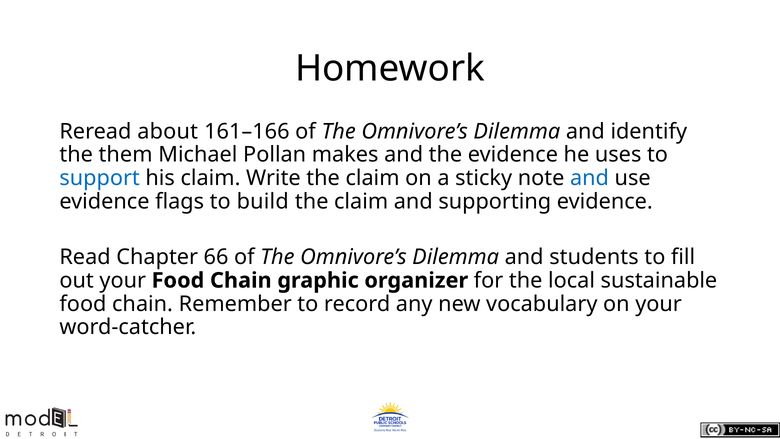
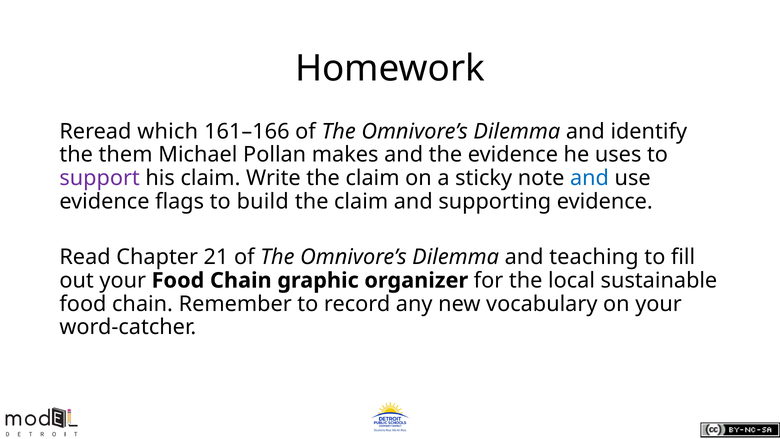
about: about -> which (168, 131)
support colour: blue -> purple (100, 178)
66: 66 -> 21 (216, 257)
students: students -> teaching (594, 257)
